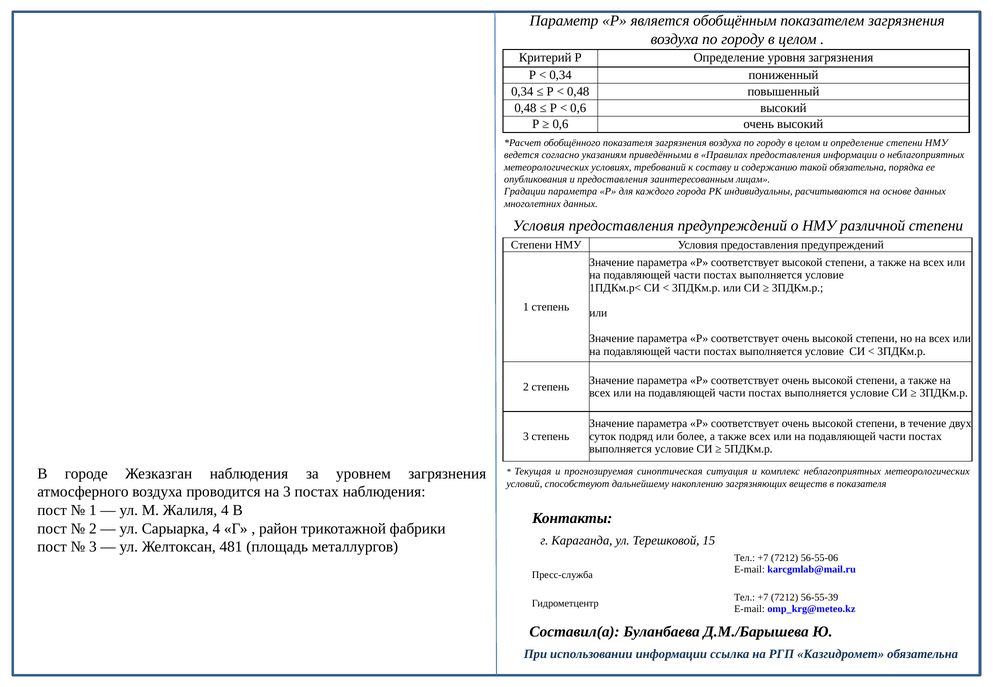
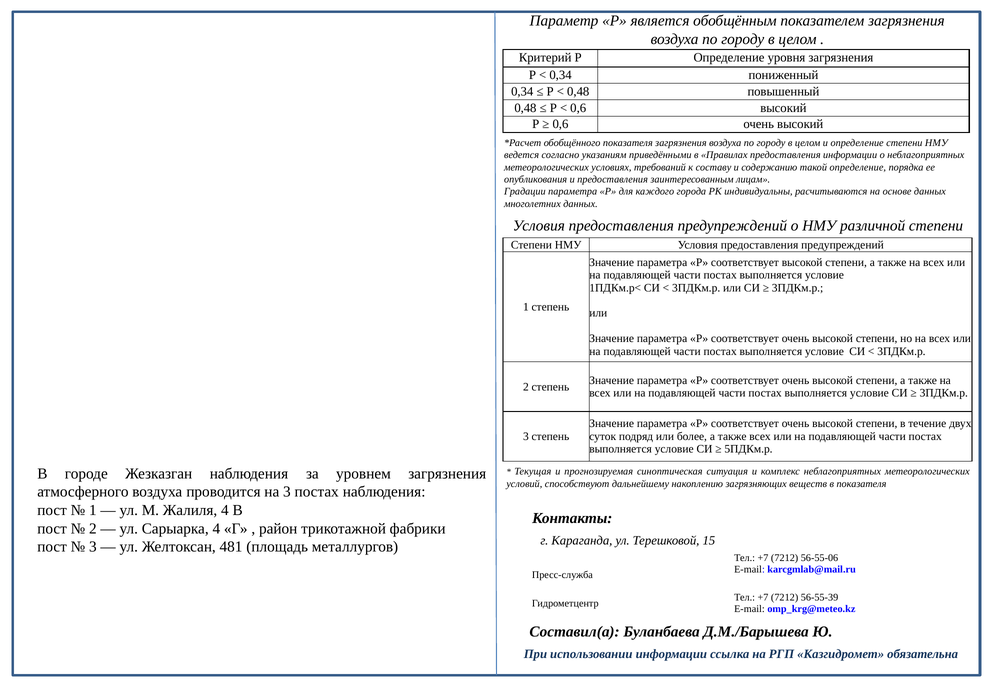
такой обязательна: обязательна -> определение (858, 167)
